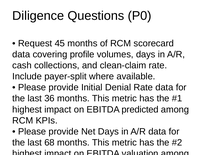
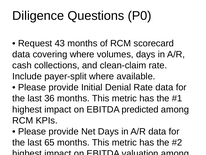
45: 45 -> 43 (60, 43)
covering profile: profile -> where (82, 54)
68: 68 -> 65 (49, 142)
